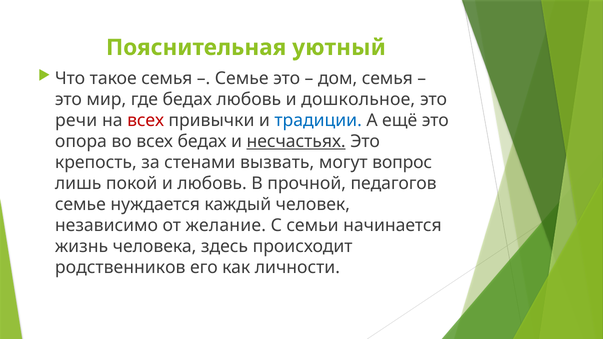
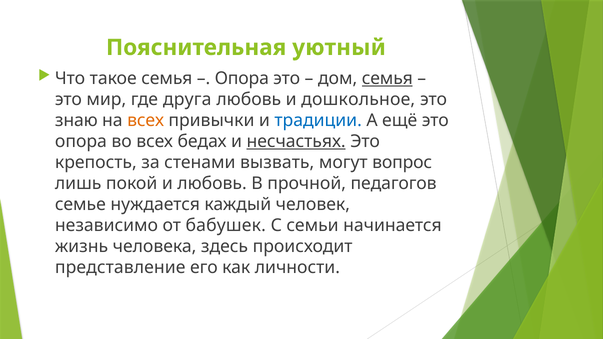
Семье: Семье -> Опора (242, 78)
семья underline: none -> present (387, 78)
где бедах: бедах -> друга (187, 99)
речи: речи -> знаю (76, 120)
всех colour: red -> orange (146, 120)
желание: желание -> бабушек (226, 226)
родственников: родственников -> представление (120, 268)
